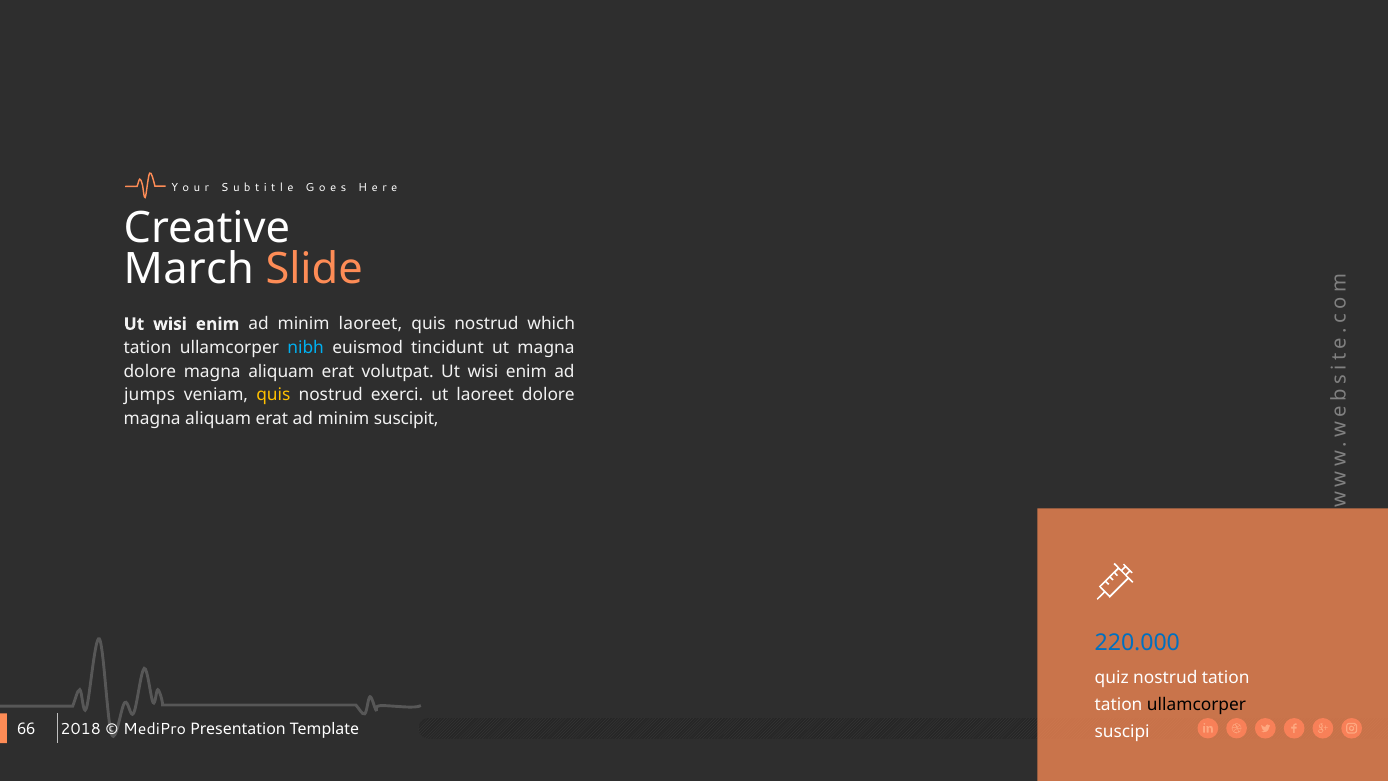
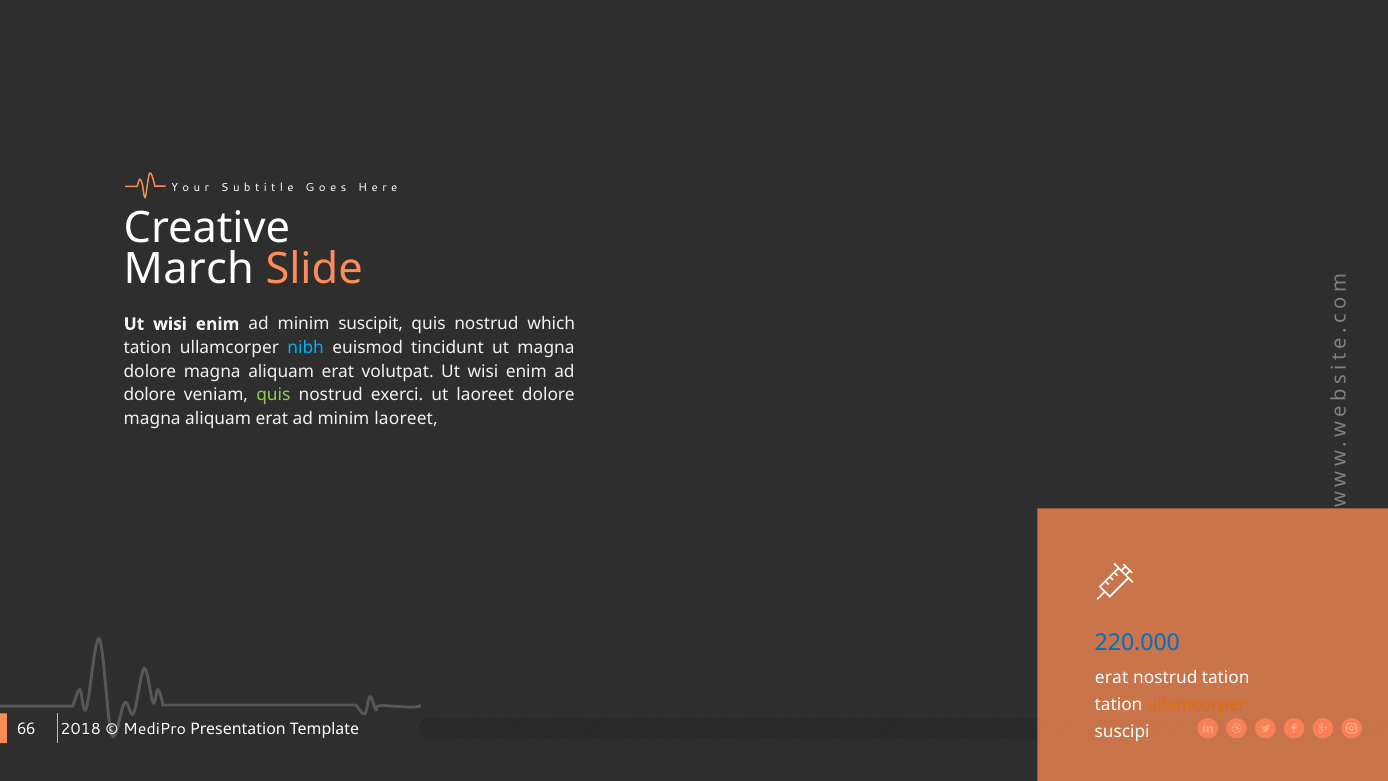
minim laoreet: laoreet -> suscipit (371, 324)
jumps: jumps -> dolore (150, 395)
quis colour: yellow -> light green (273, 395)
minim suscipit: suscipit -> laoreet (406, 419)
quiz: quiz -> erat (1112, 677)
ullamcorper colour: black -> orange (1197, 704)
